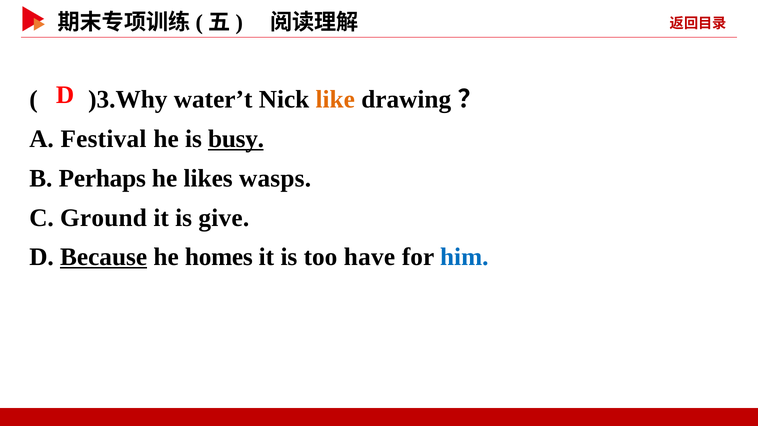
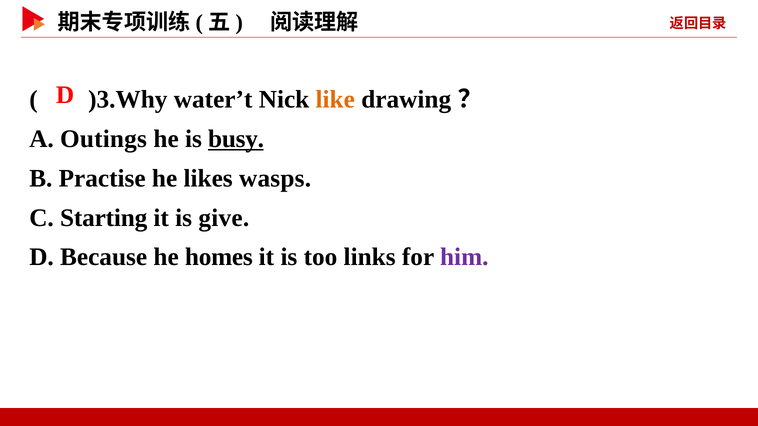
Festival: Festival -> Outings (104, 139)
Perhaps: Perhaps -> Practise (102, 178)
Ground: Ground -> Starting (104, 218)
Because underline: present -> none (104, 257)
have: have -> links (370, 257)
him colour: blue -> purple (464, 257)
